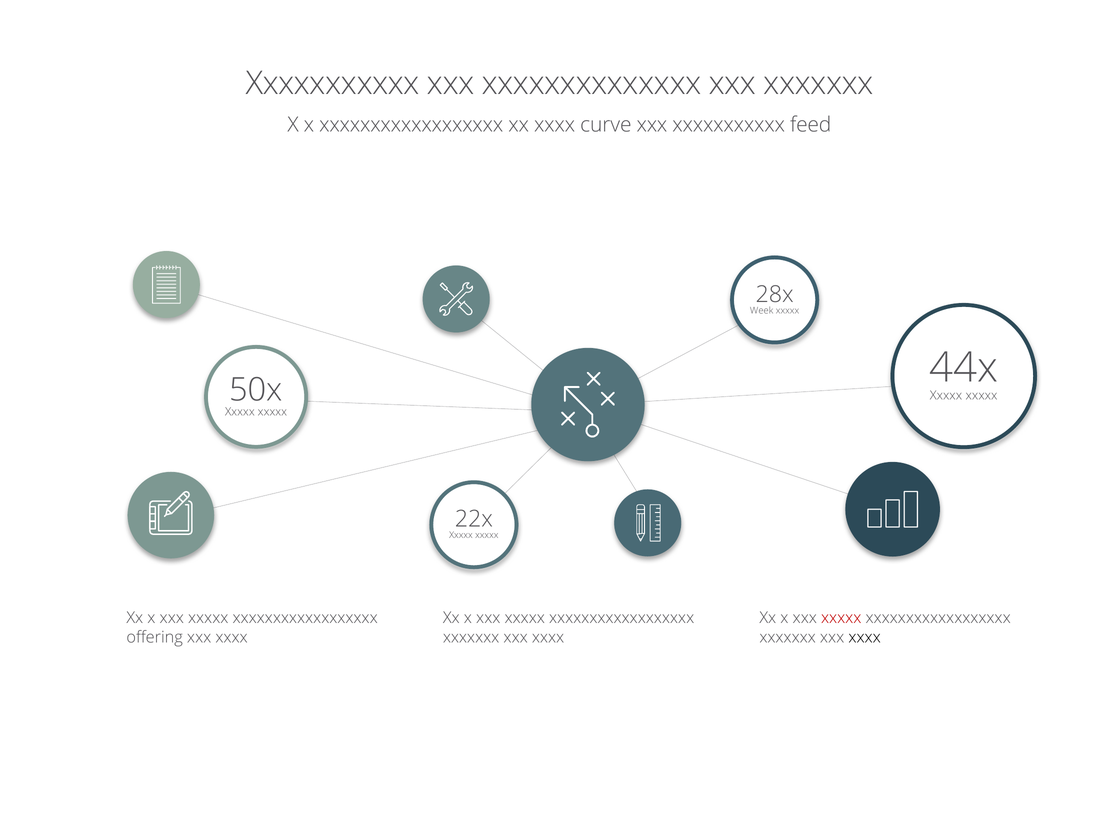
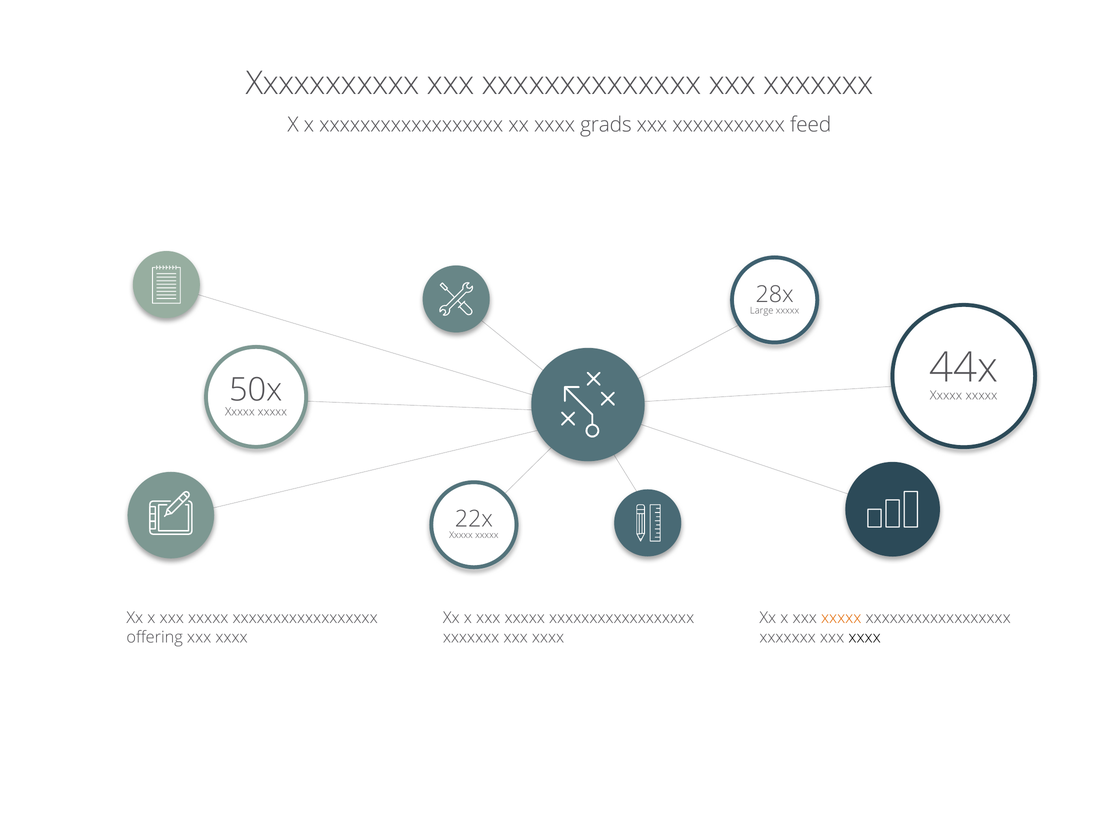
curve: curve -> grads (606, 125)
Week: Week -> Large (762, 311)
xxxxx colour: red -> orange (841, 618)
